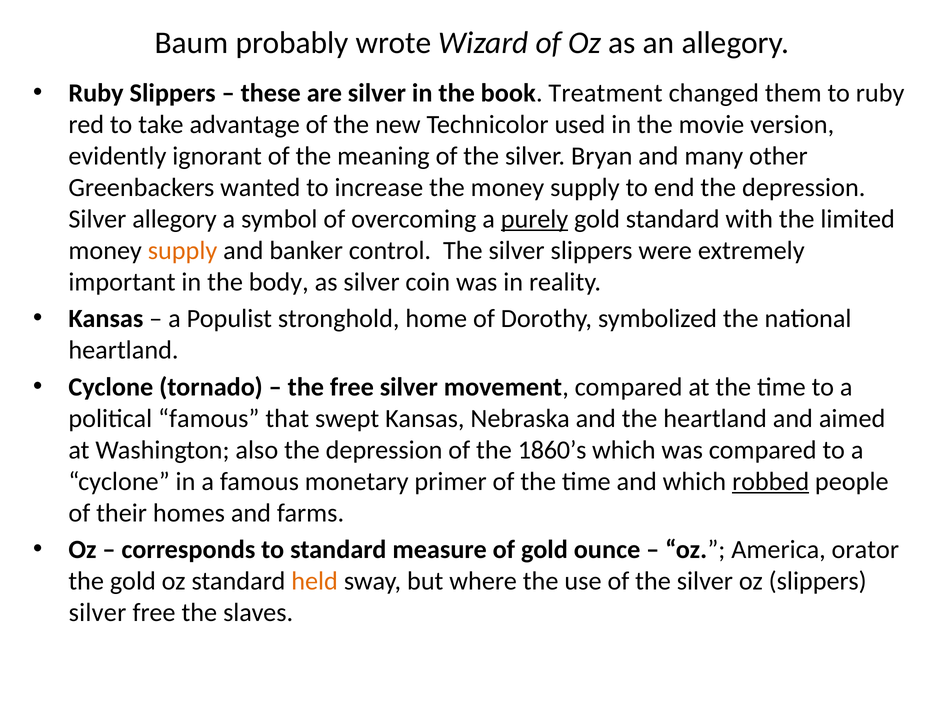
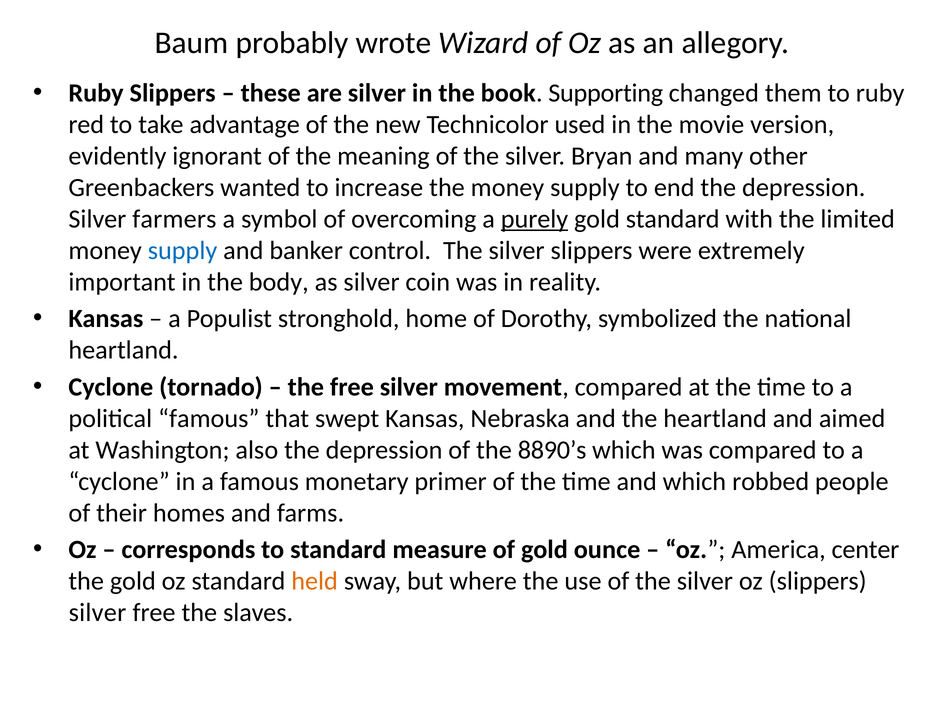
Treatment: Treatment -> Supporting (606, 93)
Silver allegory: allegory -> farmers (174, 219)
supply colour: orange -> blue (183, 251)
1860’s: 1860’s -> 8890’s (552, 450)
robbed underline: present -> none (771, 481)
orator: orator -> center (865, 550)
